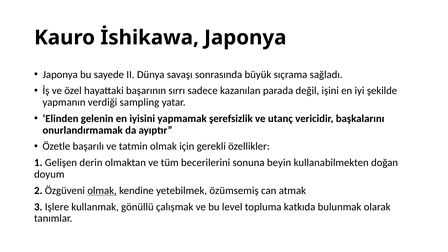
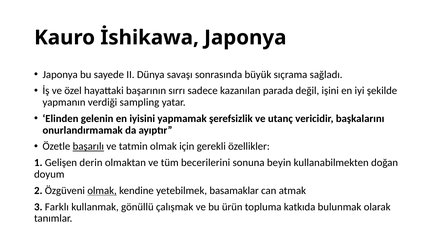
başarılı underline: none -> present (88, 146)
özümsemiş: özümsemiş -> basamaklar (234, 191)
Işlere: Işlere -> Farklı (57, 207)
level: level -> ürün (232, 207)
